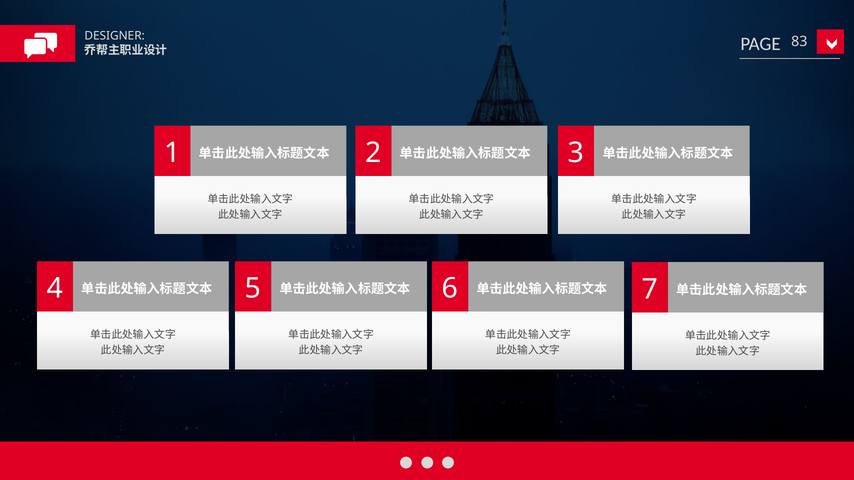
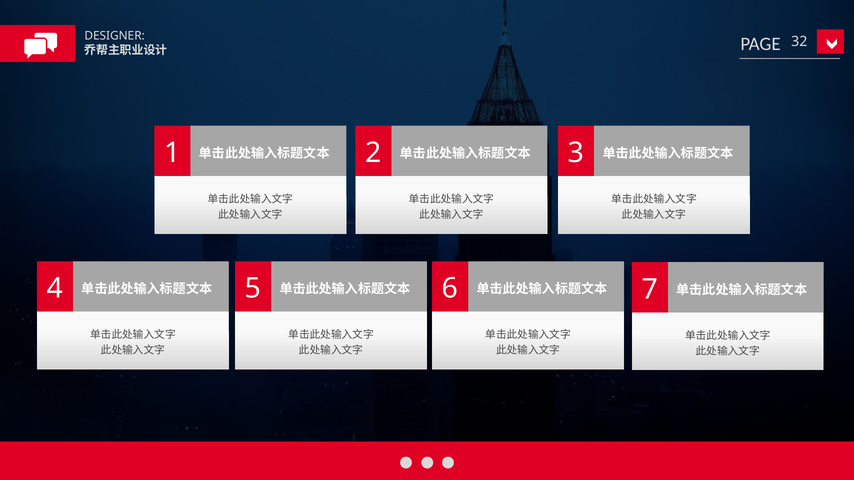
83: 83 -> 32 (799, 41)
